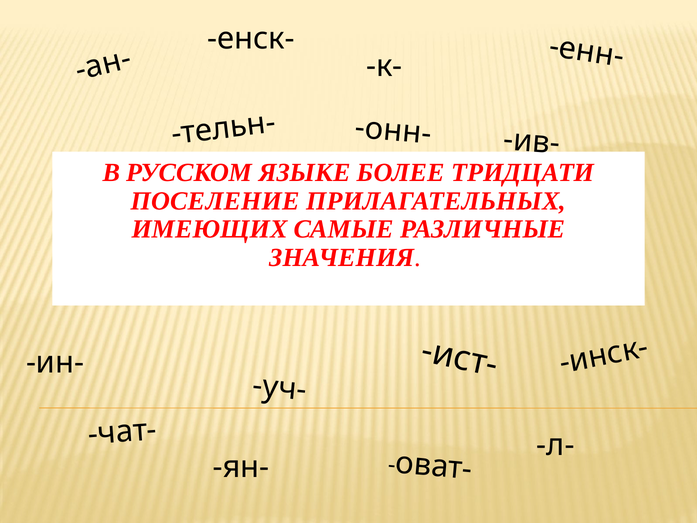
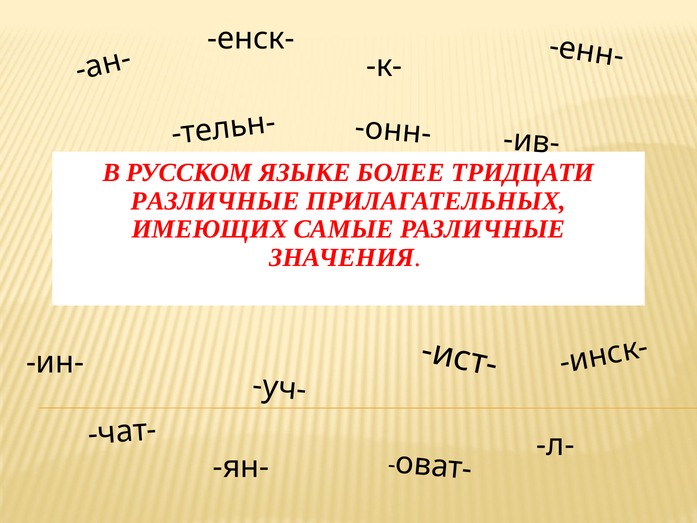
ПОСЕЛЕНИЕ: ПОСЕЛЕНИЕ -> РАЗЛИЧНЫЕ (215, 201)
